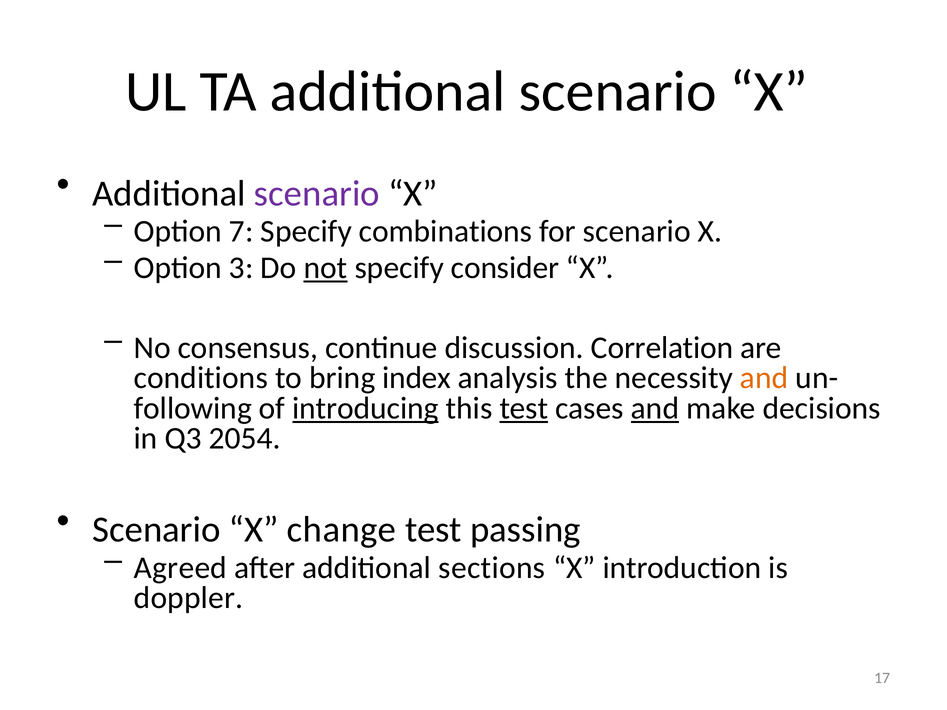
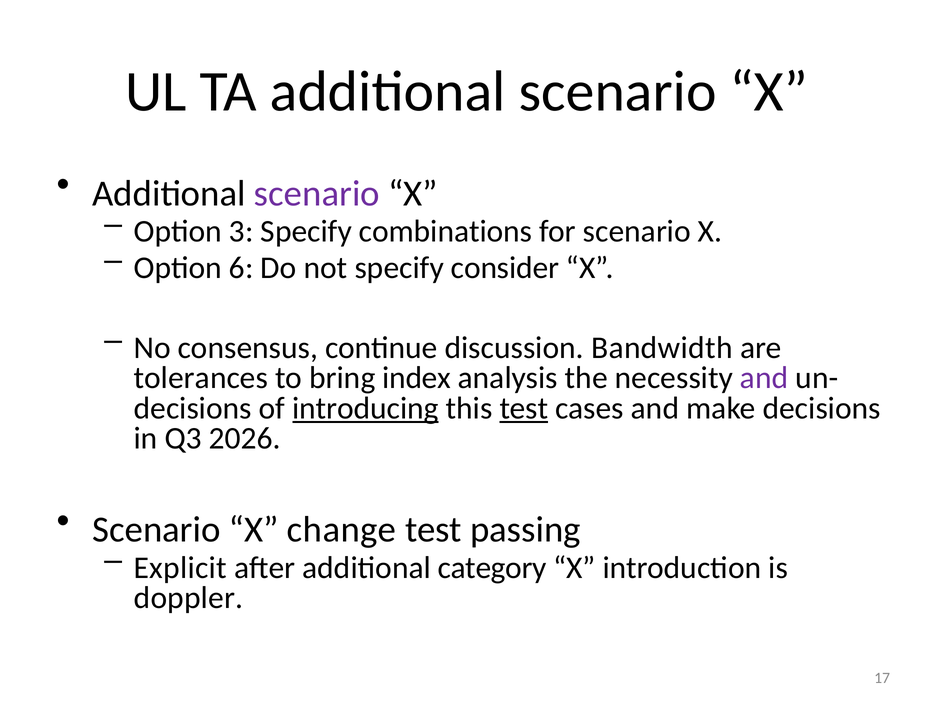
7: 7 -> 3 (241, 232)
3: 3 -> 6 (241, 268)
not underline: present -> none (326, 268)
Correlation: Correlation -> Bandwidth (662, 348)
conditions: conditions -> tolerances (201, 378)
and colour: orange -> purple (764, 378)
following: following -> decisions (193, 408)
and underline: present -> none (655, 408)
2054: 2054 -> 2026 (245, 439)
Agreed: Agreed -> Explicit (180, 568)
sections: sections -> category (492, 568)
